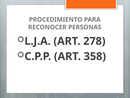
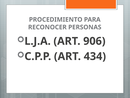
278: 278 -> 906 (94, 41)
358: 358 -> 434 (95, 56)
